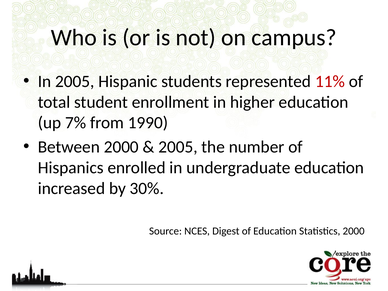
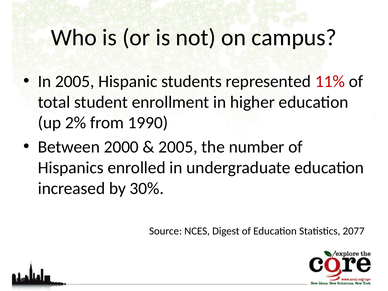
7%: 7% -> 2% (76, 123)
Statistics 2000: 2000 -> 2077 (354, 231)
